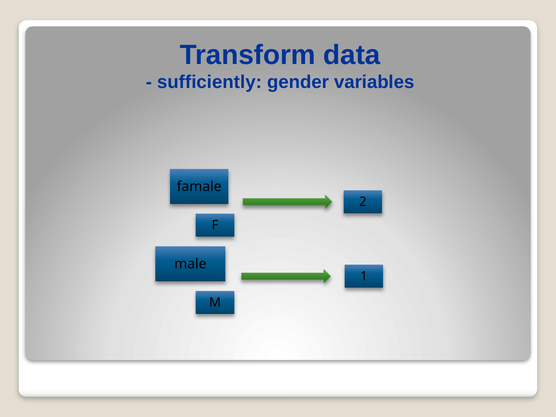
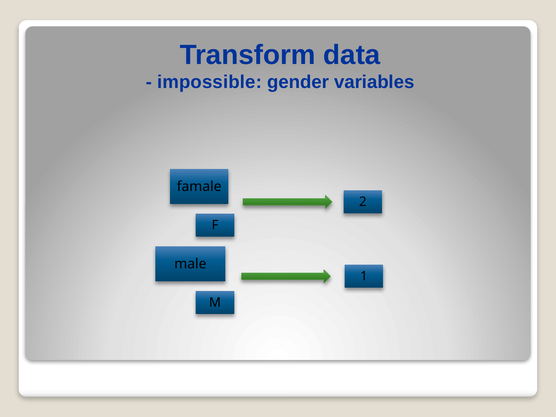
sufficiently: sufficiently -> impossible (210, 82)
